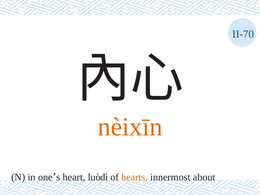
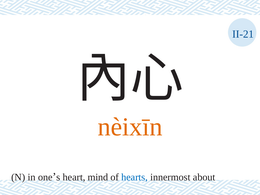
II-70: II-70 -> II-21 (243, 34)
luòdì: luòdì -> mind (98, 177)
hearts colour: orange -> blue (135, 177)
